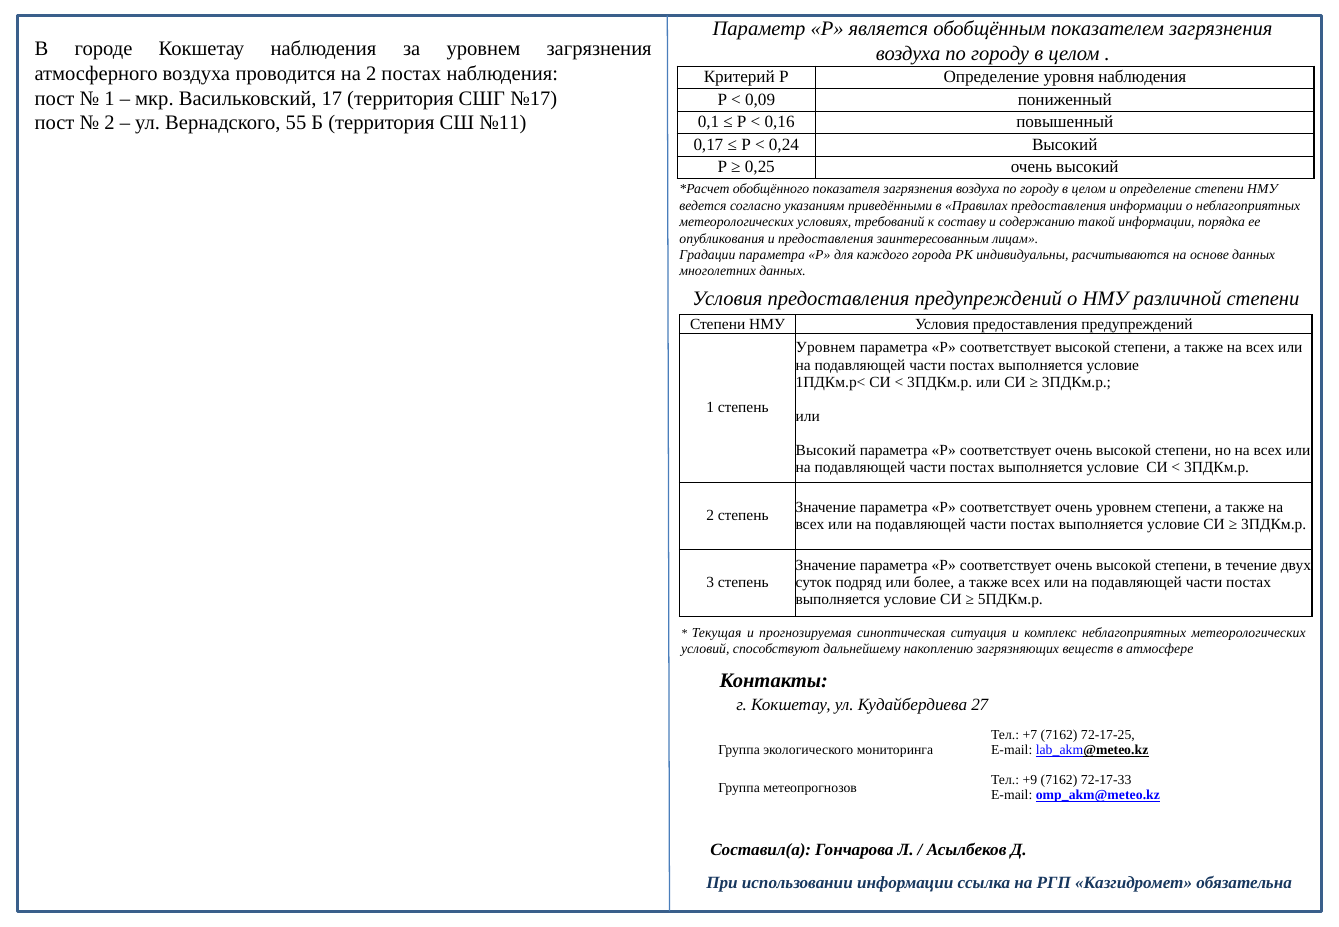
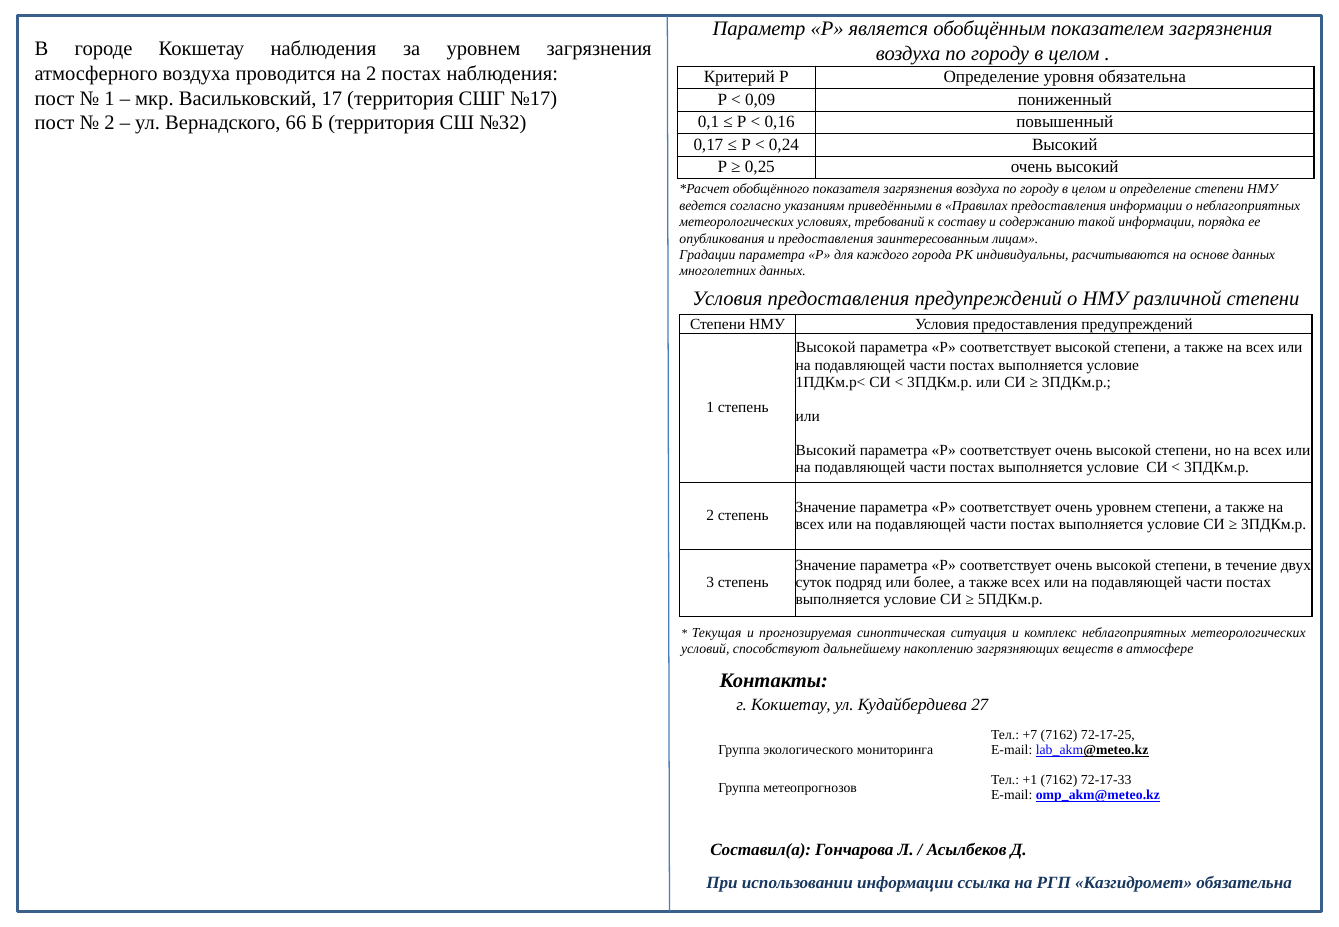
уровня наблюдения: наблюдения -> обязательна (1142, 77)
55: 55 -> 66 (296, 123)
№11: №11 -> №32 (503, 123)
Уровнем: Уровнем -> Высокой (826, 348)
+9: +9 -> +1 (1030, 780)
